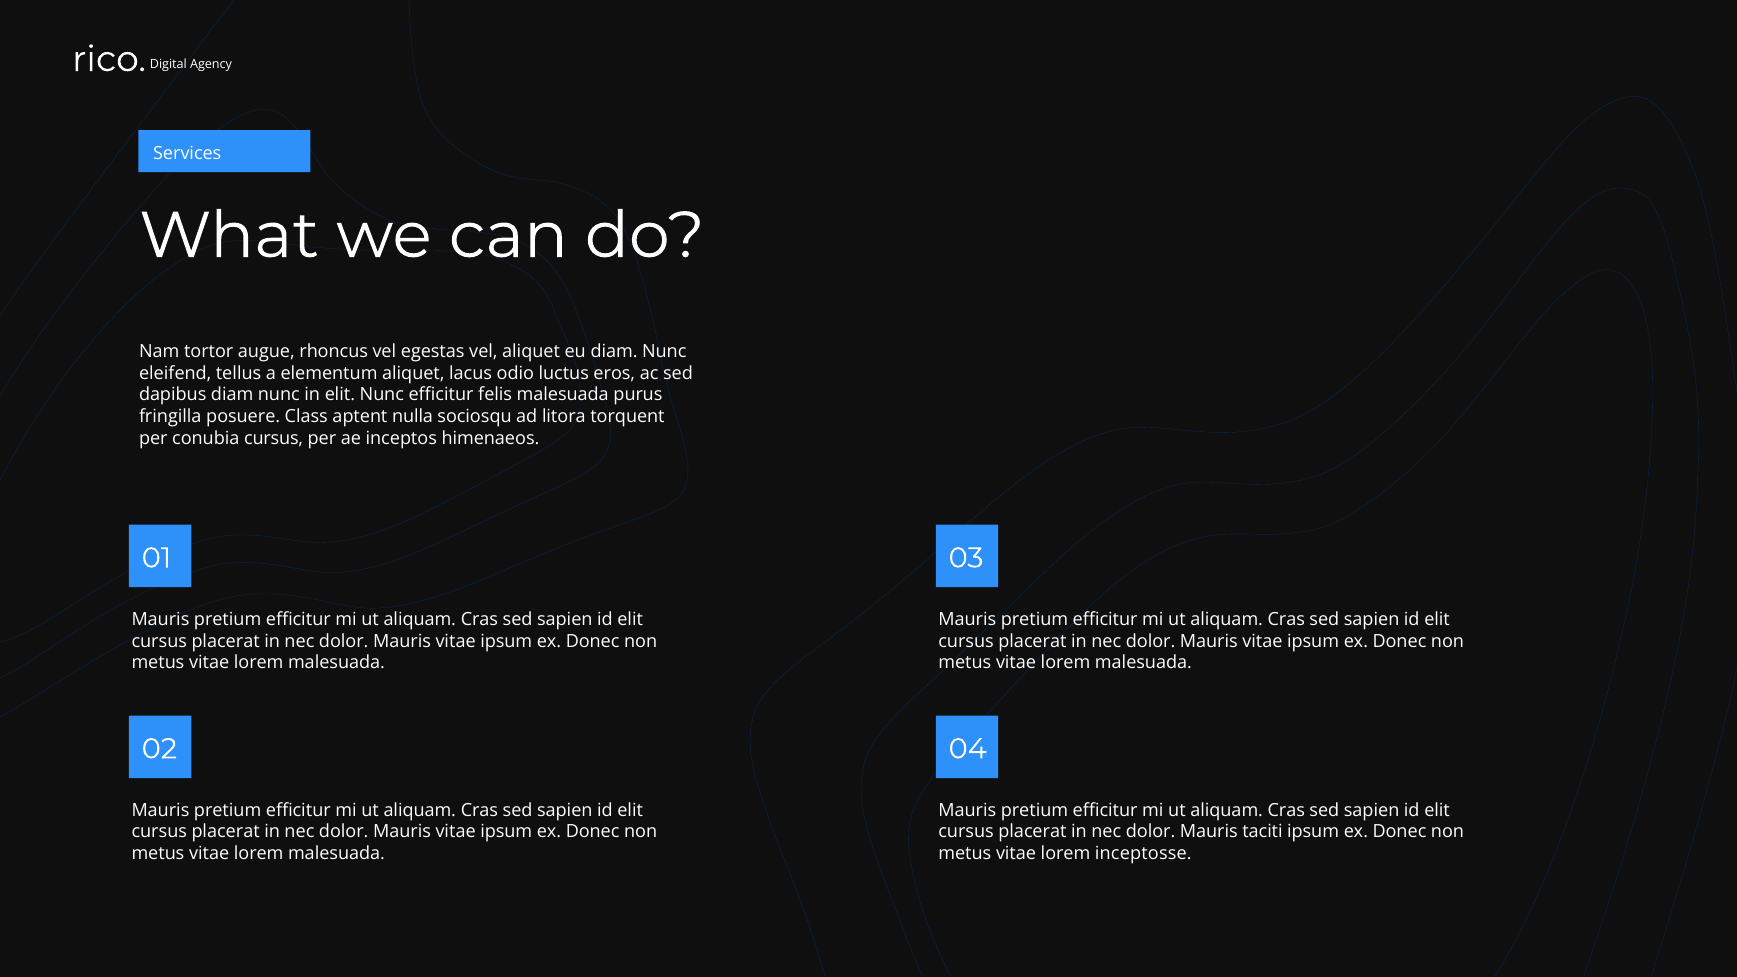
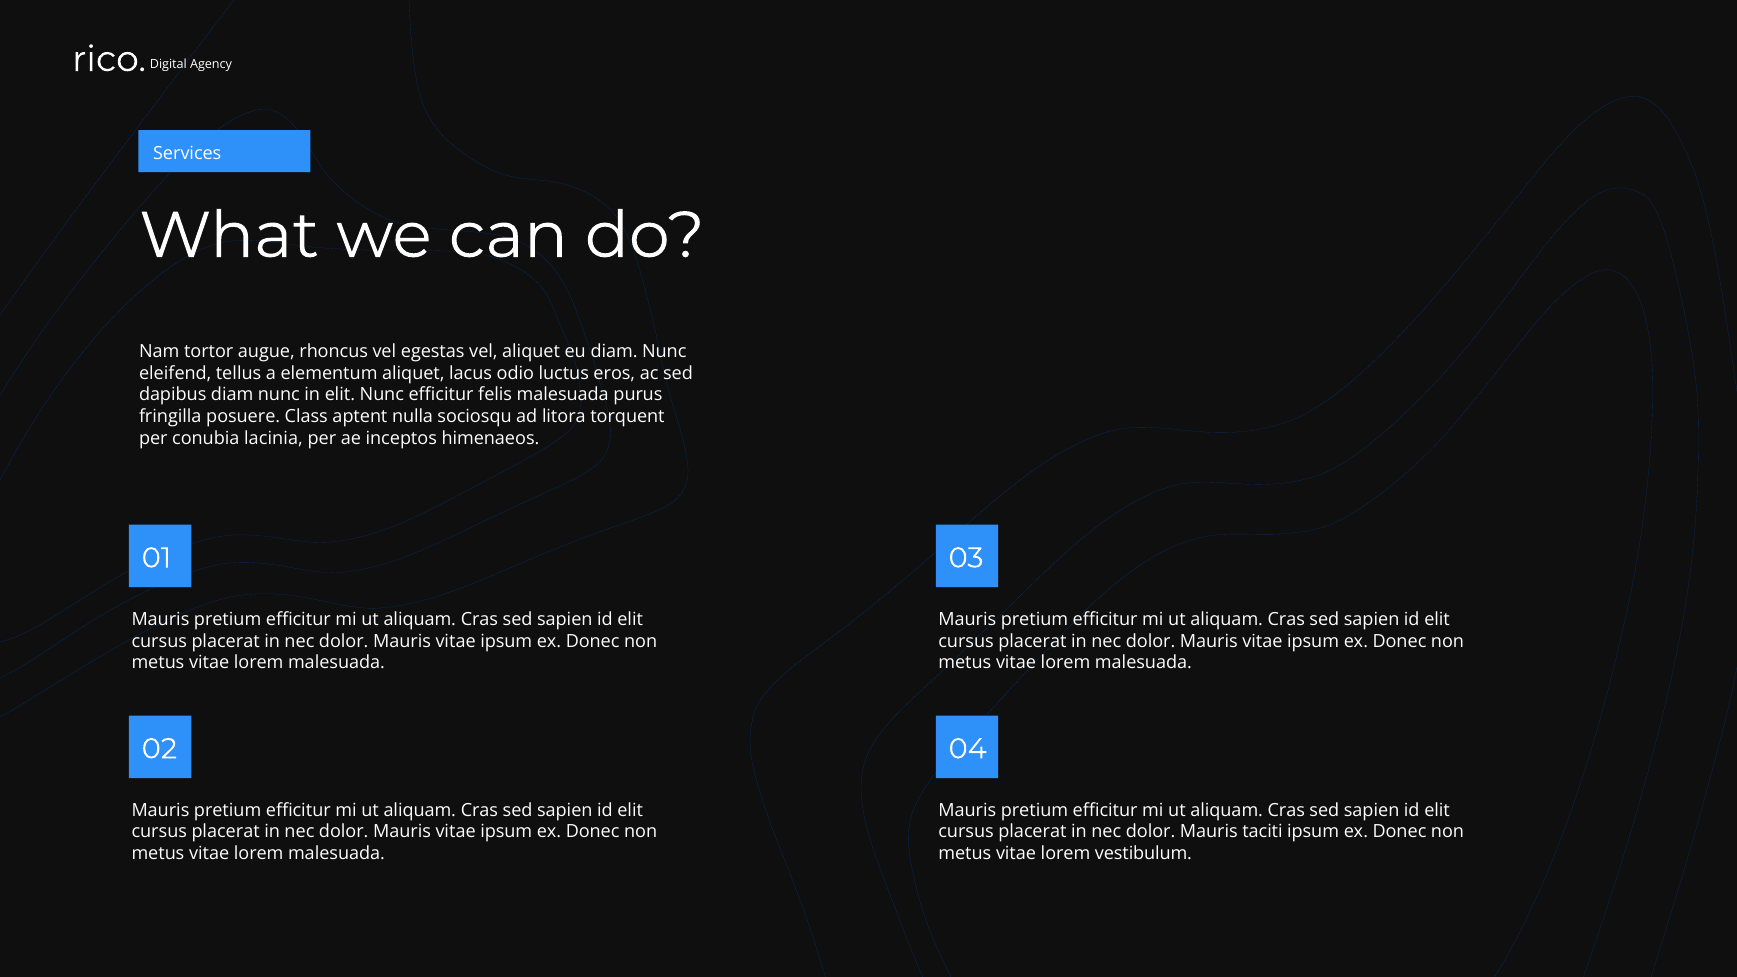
conubia cursus: cursus -> lacinia (273, 438)
inceptosse: inceptosse -> vestibulum (1143, 854)
